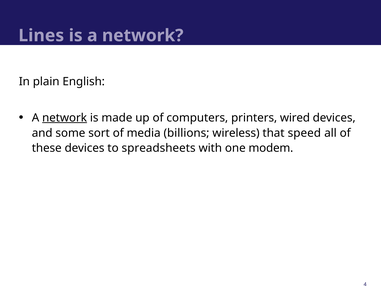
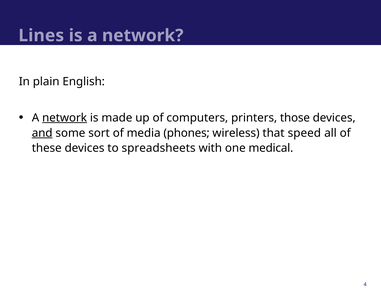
wired: wired -> those (295, 118)
and underline: none -> present (42, 133)
billions: billions -> phones (187, 133)
modem: modem -> medical (271, 148)
